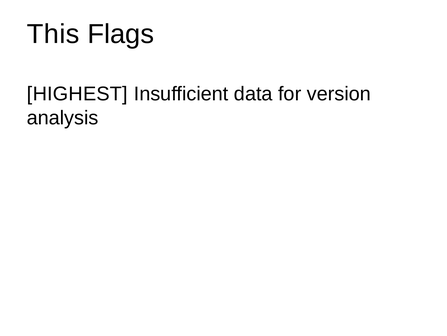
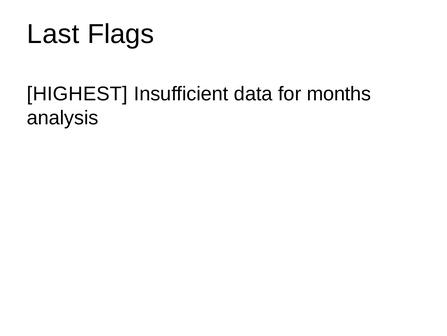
This: This -> Last (53, 34)
version: version -> months (339, 94)
